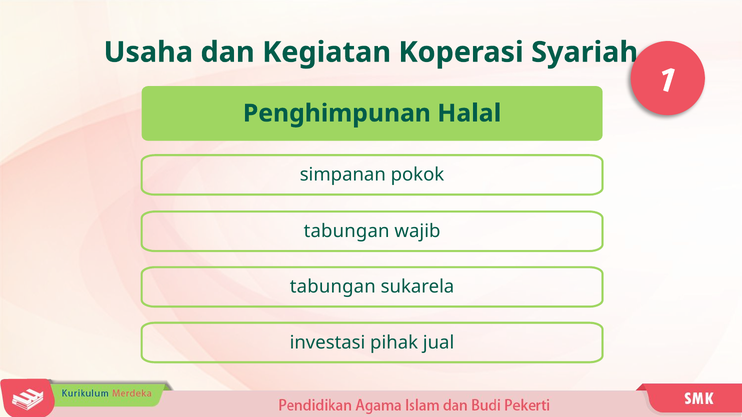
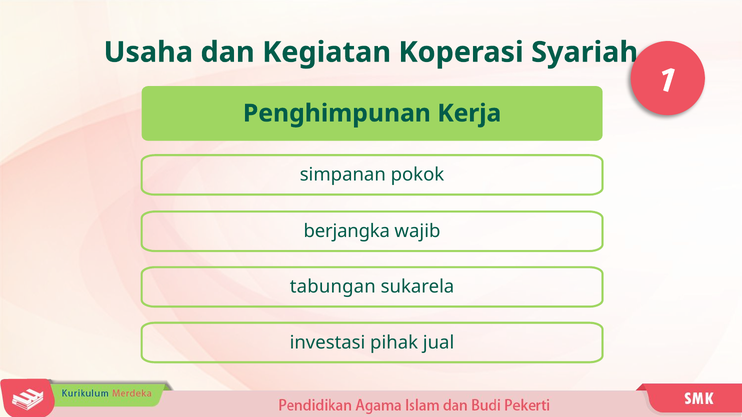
Halal: Halal -> Kerja (469, 113)
tabungan: tabungan -> berjangka (347, 231)
